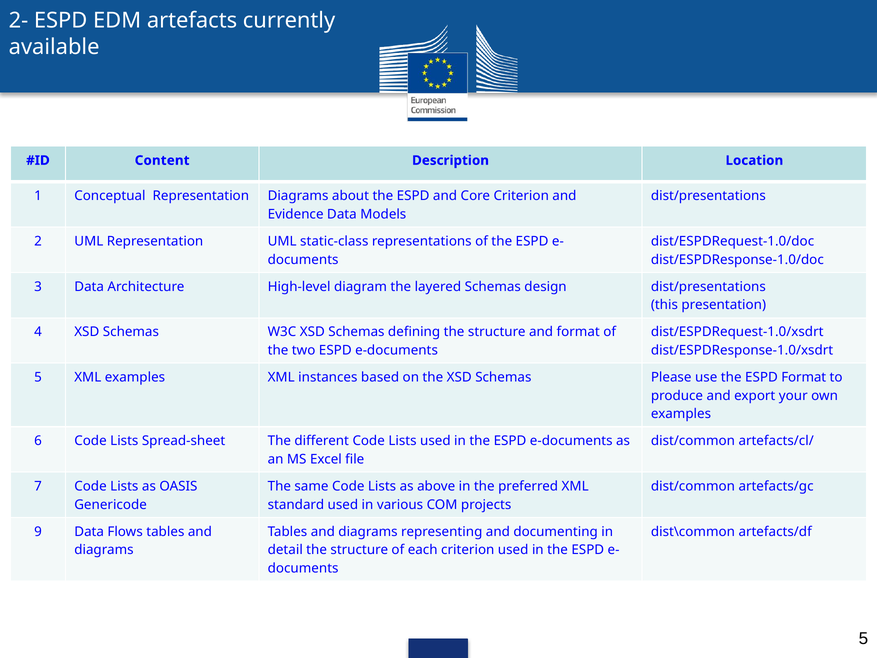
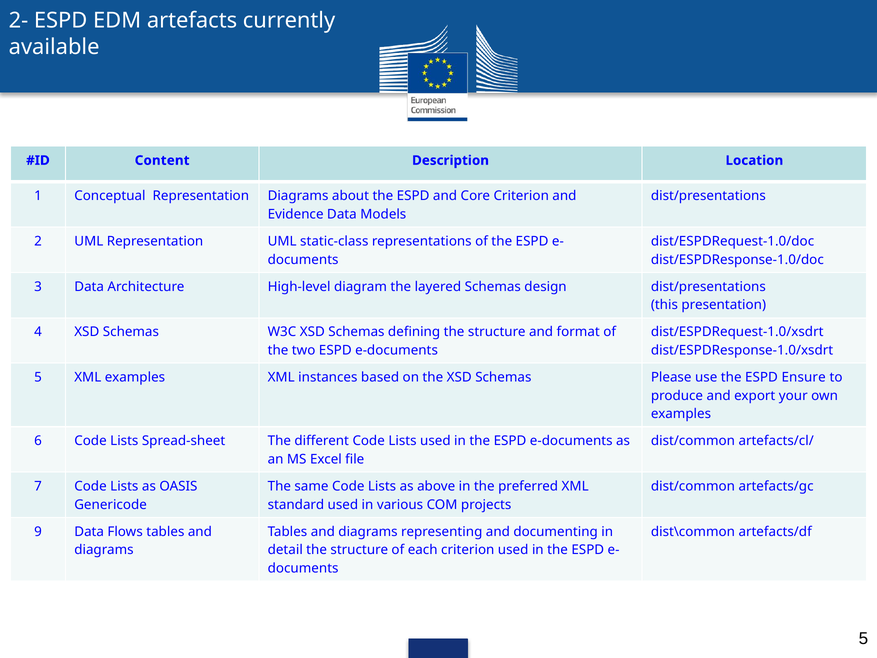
ESPD Format: Format -> Ensure (804, 377)
